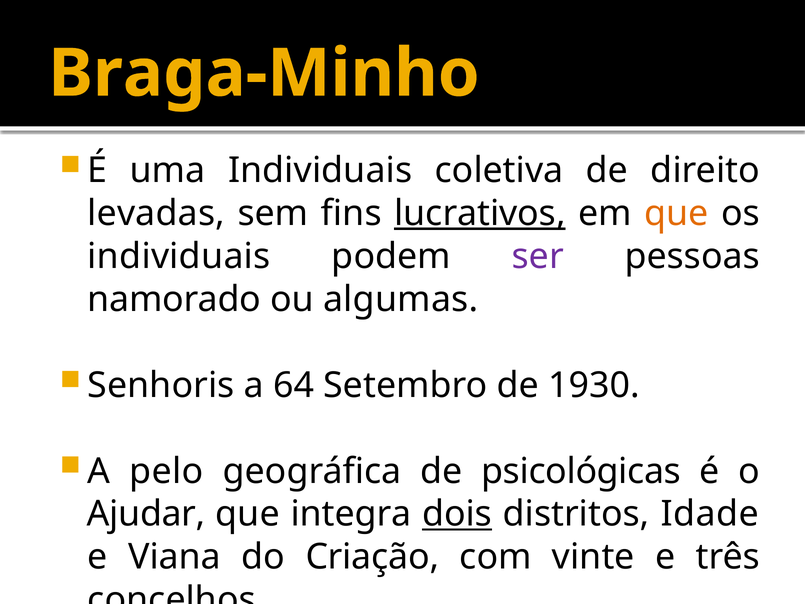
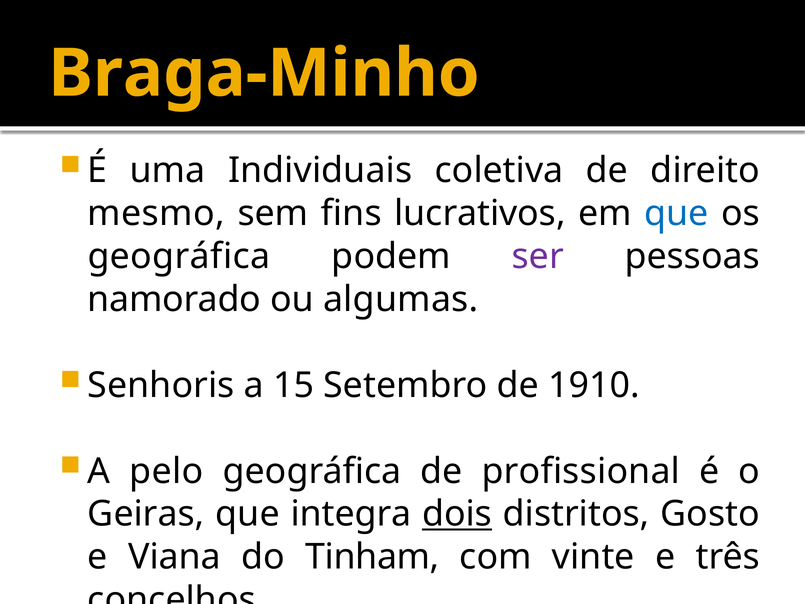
levadas: levadas -> mesmo (156, 213)
lucrativos underline: present -> none (480, 213)
que colour: orange -> blue (677, 213)
individuais: individuais -> geográfica (179, 256)
64: 64 -> 15 (294, 385)
1930: 1930 -> 1910 (594, 385)
psicológicas: psicológicas -> profissional (581, 471)
Ajudar: Ajudar -> Geiras (146, 514)
Idade: Idade -> Gosto (710, 514)
Criação: Criação -> Tinham (372, 557)
